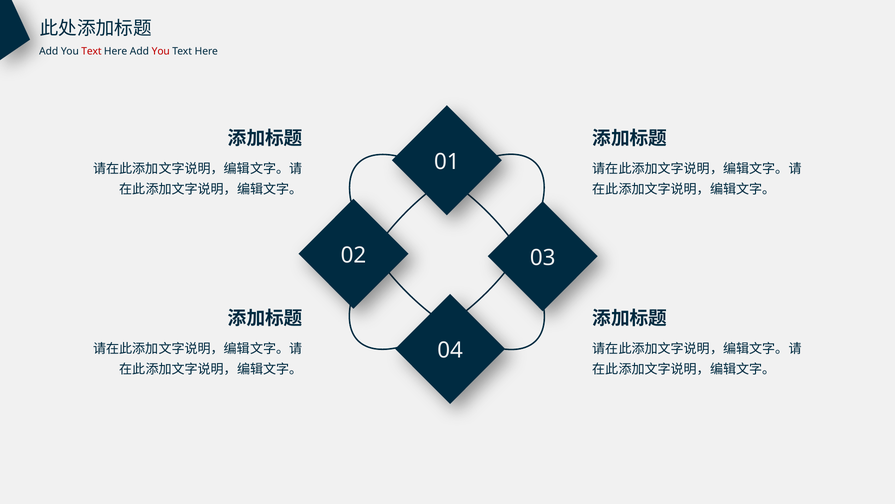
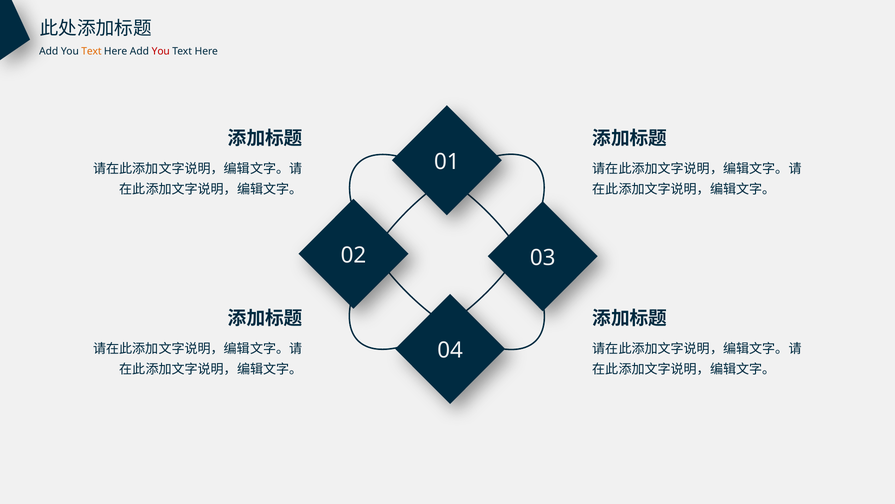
Text colour: red -> orange (91, 51)
